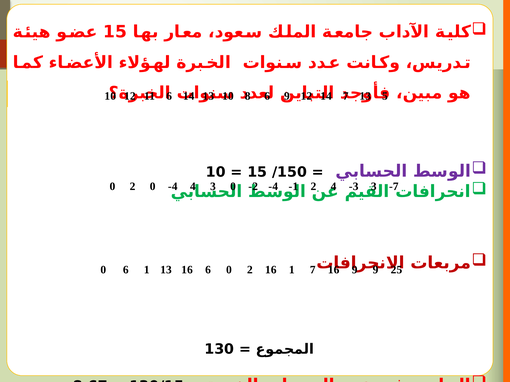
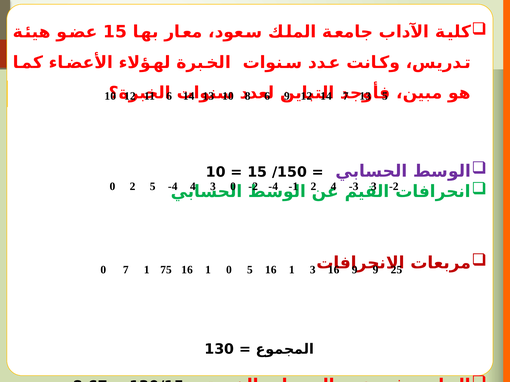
2 0: 0 -> 5 (153, 187)
-7: -7 -> -2 (394, 187)
0 6: 6 -> 7 (126, 270)
1 13: 13 -> 75 (166, 270)
6: 6 -> 1 (208, 270)
2: 2 -> 5 (250, 270)
1 7: 7 -> 3 (313, 270)
